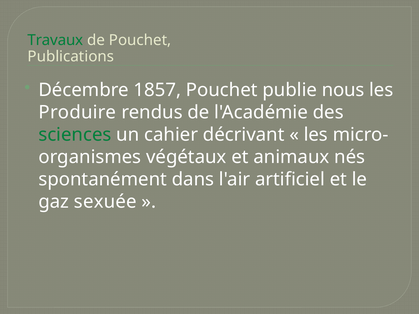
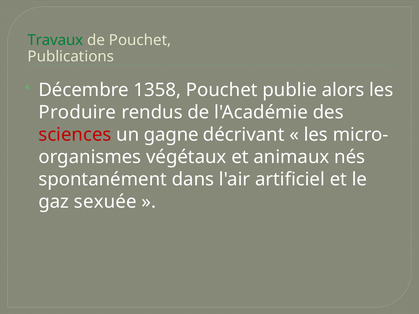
1857: 1857 -> 1358 (157, 90)
nous: nous -> alors (343, 90)
sciences colour: green -> red (75, 135)
cahier: cahier -> gagne (171, 135)
